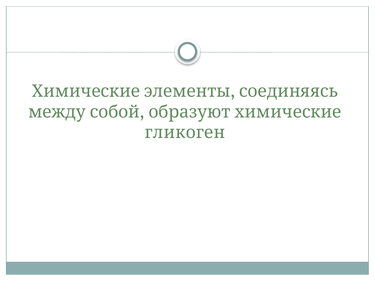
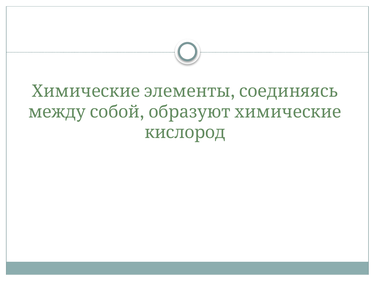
гликоген: гликоген -> кислород (185, 133)
